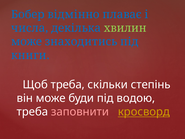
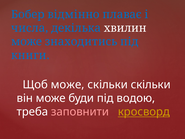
хвилин colour: light green -> white (125, 28)
Щоб треба: треба -> може (68, 84)
скільки степінь: степінь -> скільки (151, 84)
